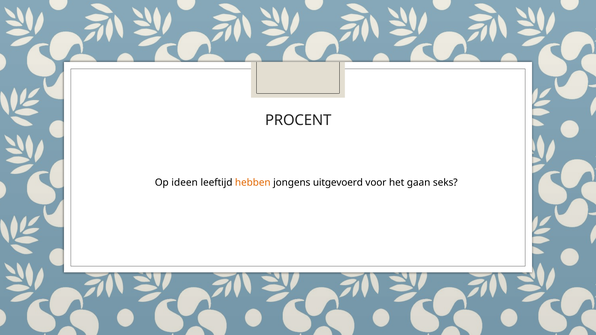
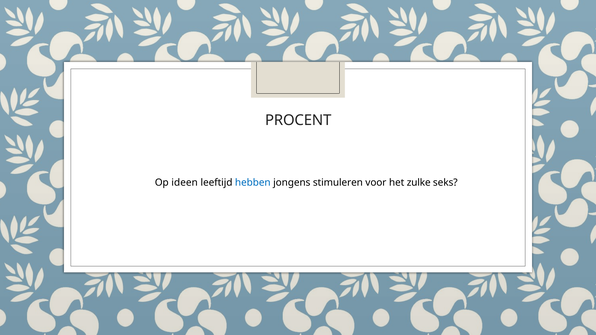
hebben colour: orange -> blue (253, 183)
uitgevoerd: uitgevoerd -> stimuleren (338, 183)
gaan: gaan -> zulke (419, 183)
